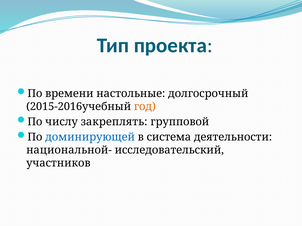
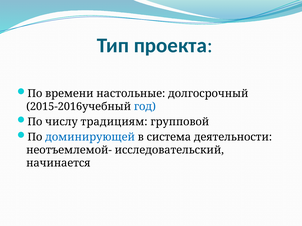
год colour: orange -> blue (145, 107)
закреплять: закреплять -> традициям (114, 122)
национальной-: национальной- -> неотъемлемой- (69, 150)
участников: участников -> начинается (58, 163)
